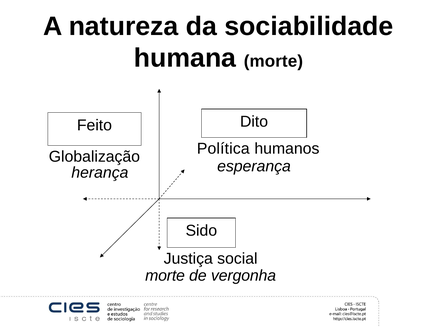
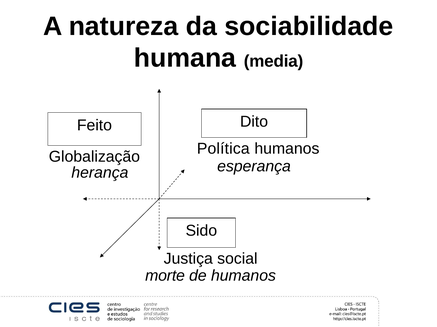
humana morte: morte -> media (274, 62)
de vergonha: vergonha -> humanos (243, 276)
